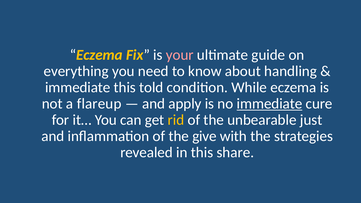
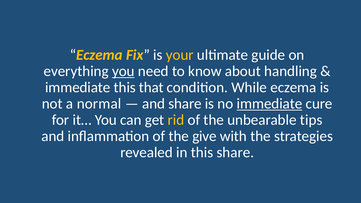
your colour: pink -> yellow (180, 55)
you underline: none -> present (123, 71)
told: told -> that (151, 87)
flareup: flareup -> normal (99, 104)
and apply: apply -> share (185, 104)
just: just -> tips (311, 120)
